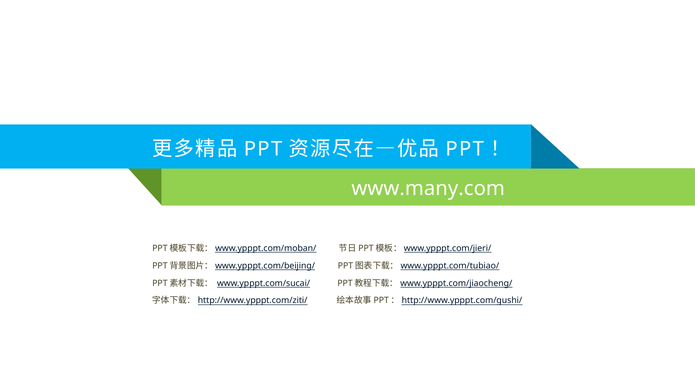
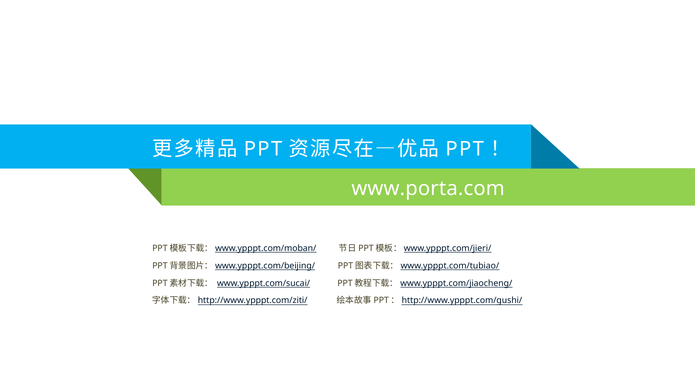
www.many.com: www.many.com -> www.porta.com (428, 188)
